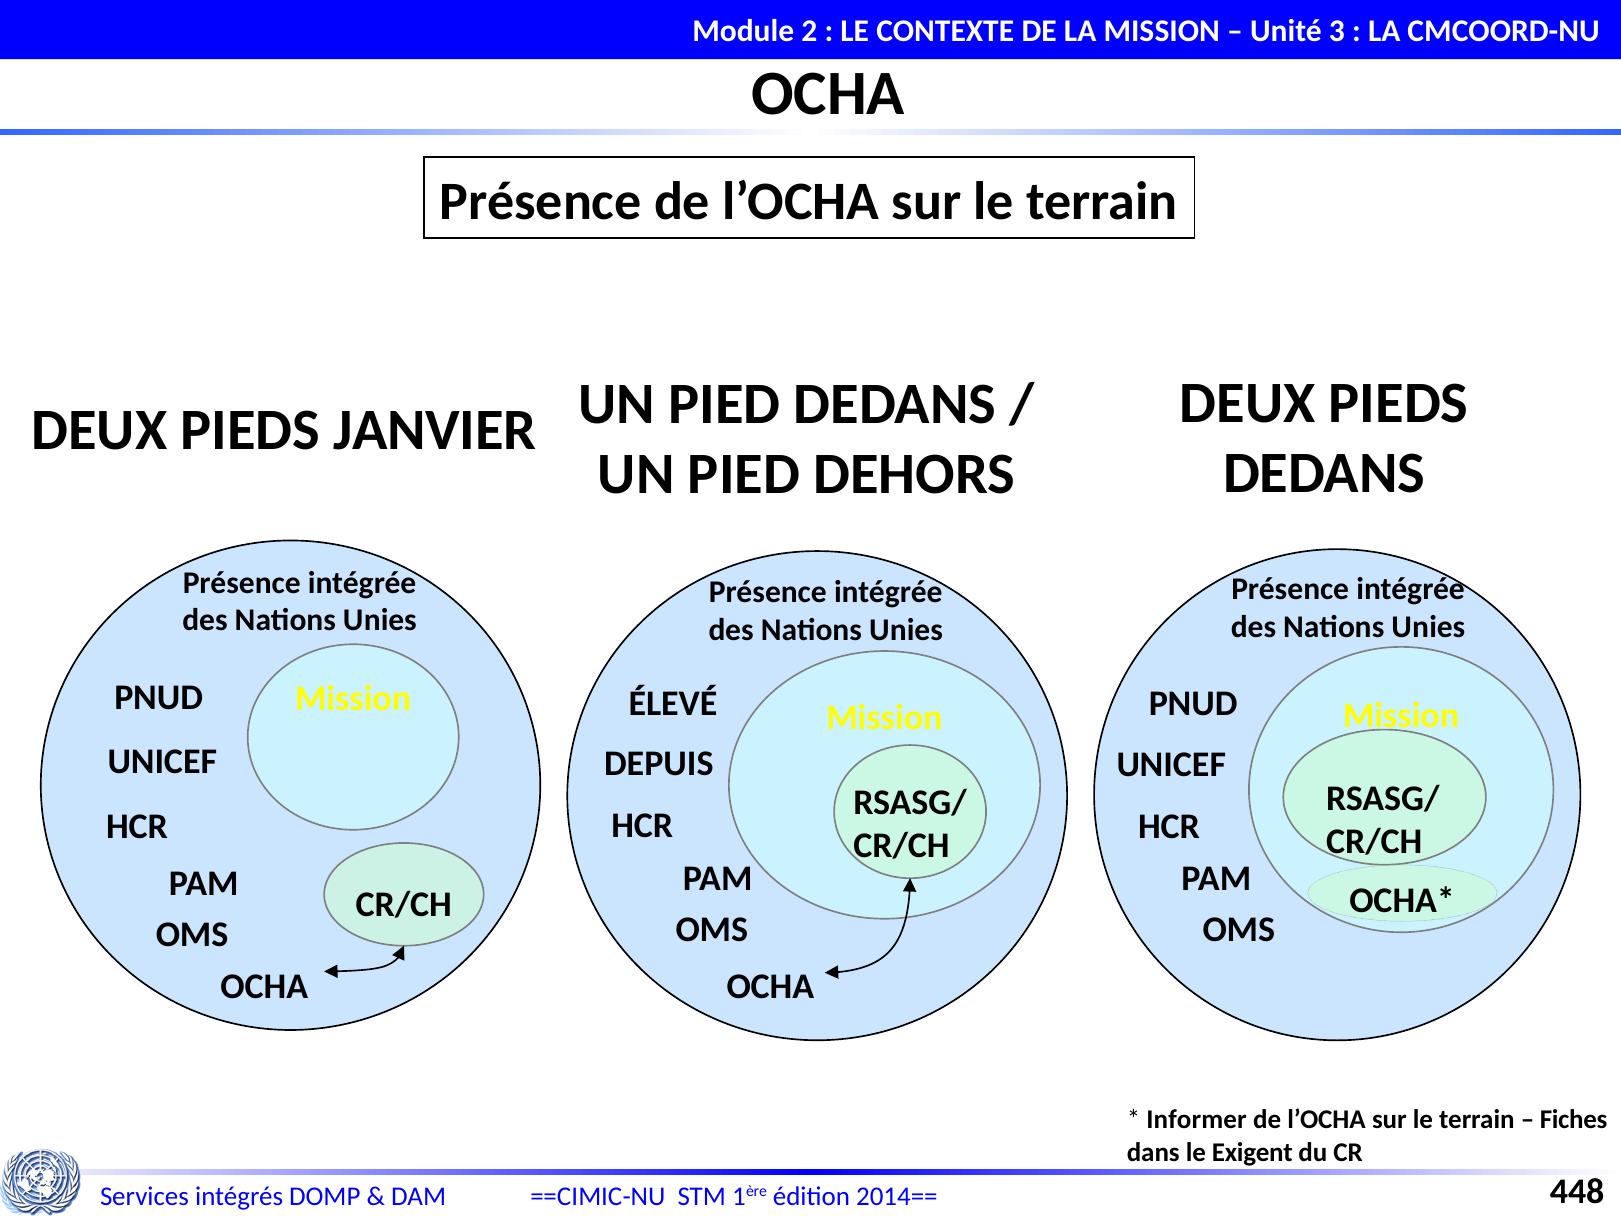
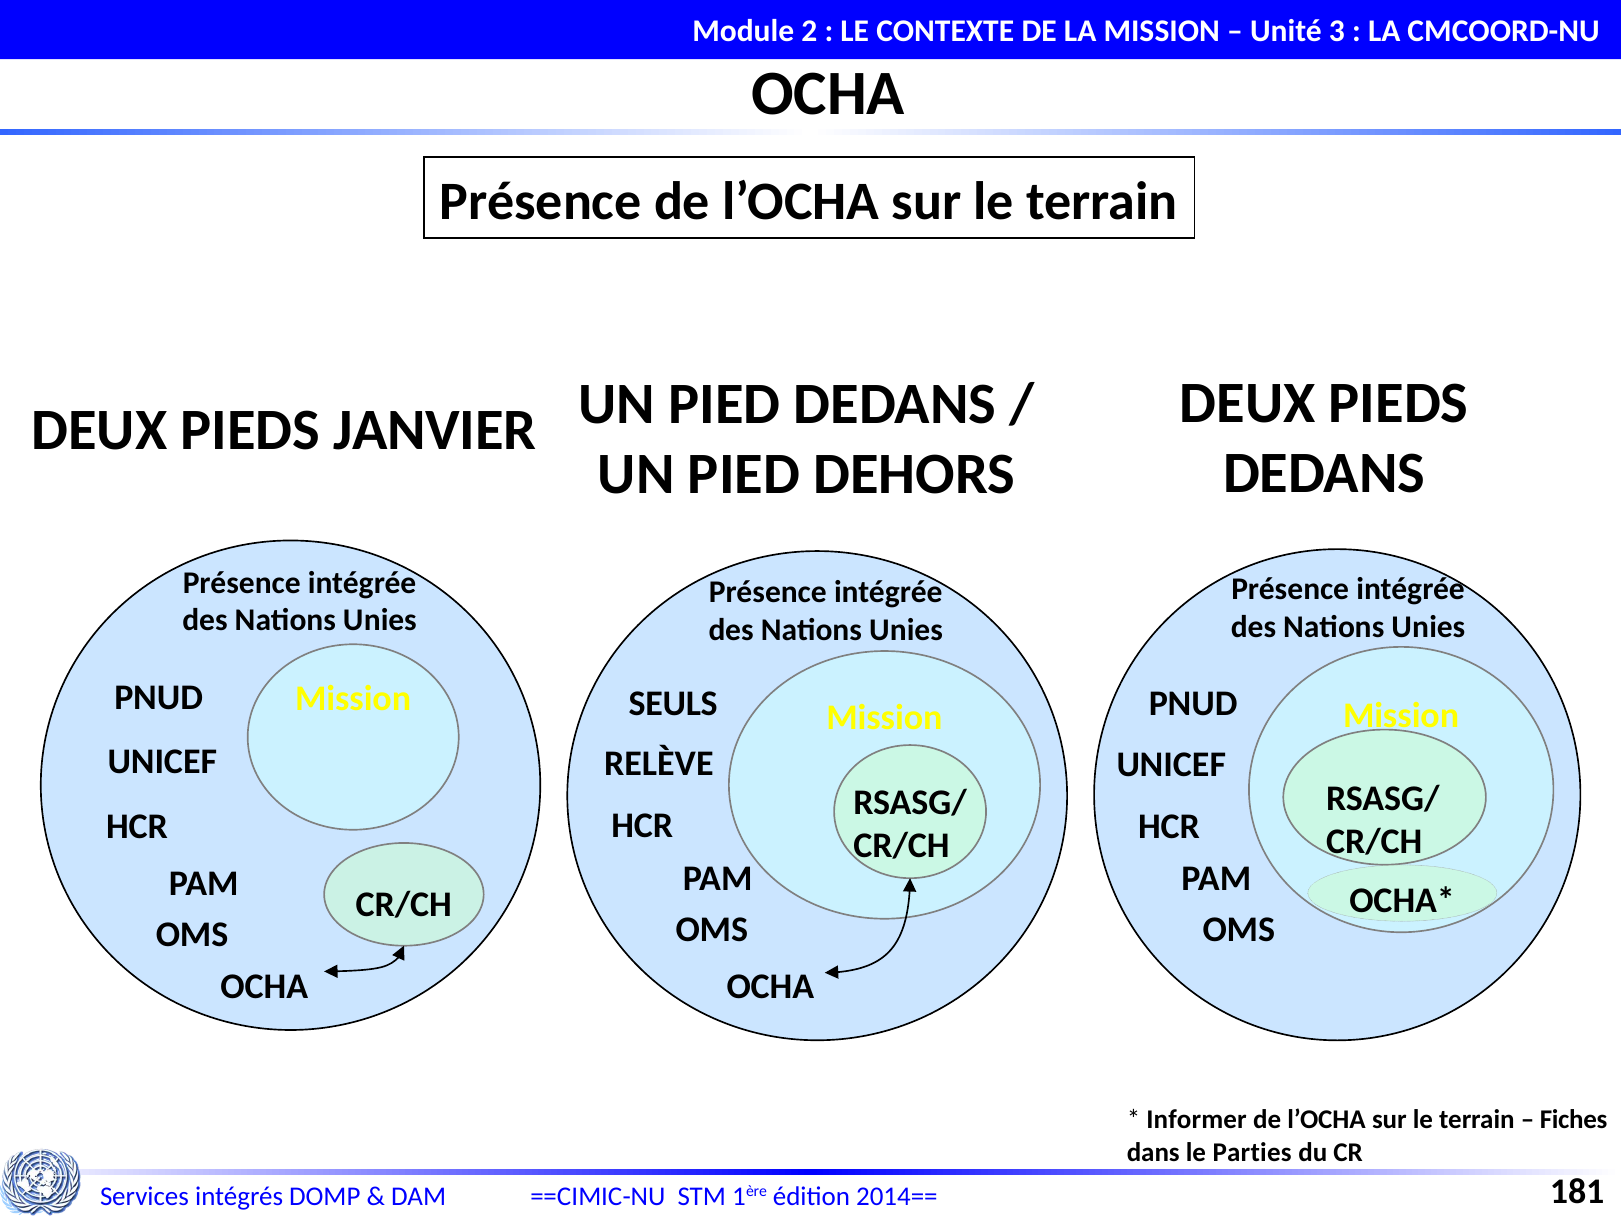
ÉLEVÉ: ÉLEVÉ -> SEULS (673, 704)
DEPUIS: DEPUIS -> RELÈVE (659, 764)
Exigent: Exigent -> Parties (1252, 1152)
448: 448 -> 181 (1577, 1192)
